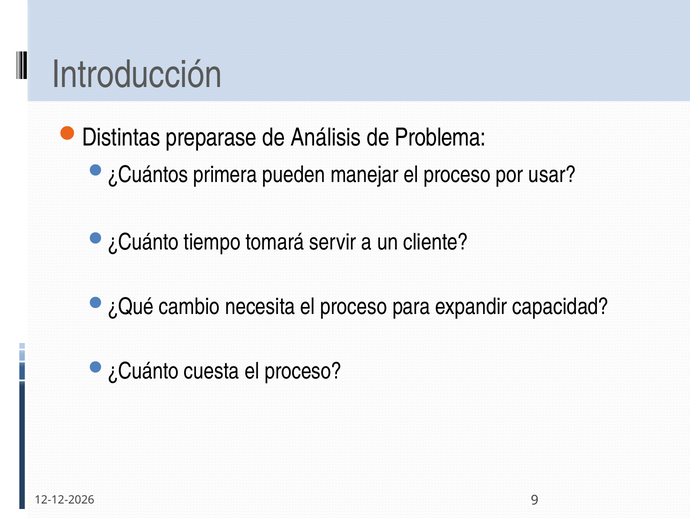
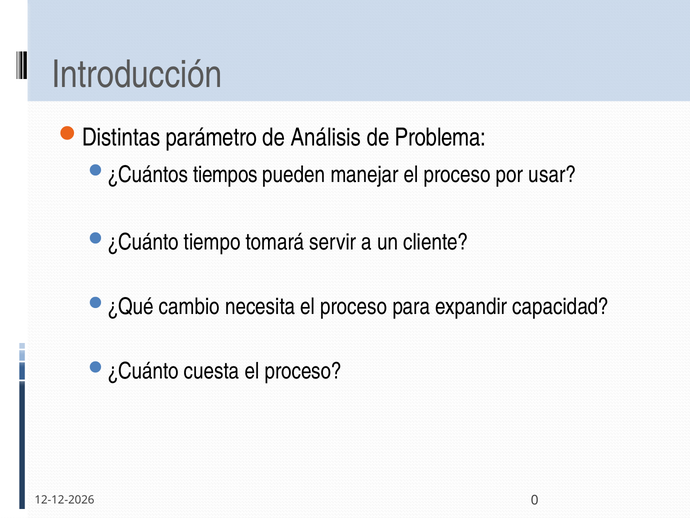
preparase: preparase -> parámetro (211, 138)
primera: primera -> tiempos (225, 174)
9: 9 -> 0 (535, 500)
